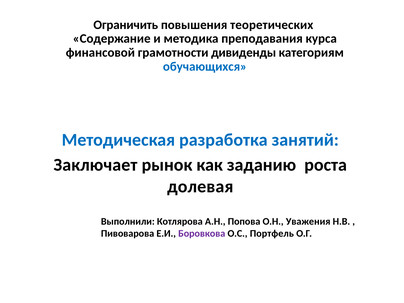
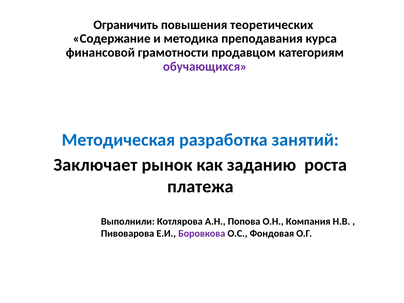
дивиденды: дивиденды -> продавцом (244, 53)
обучающихся colour: blue -> purple (205, 67)
долевая: долевая -> платежа (200, 187)
Уважения: Уважения -> Компания (308, 221)
Портфель: Портфель -> Фондовая (272, 234)
